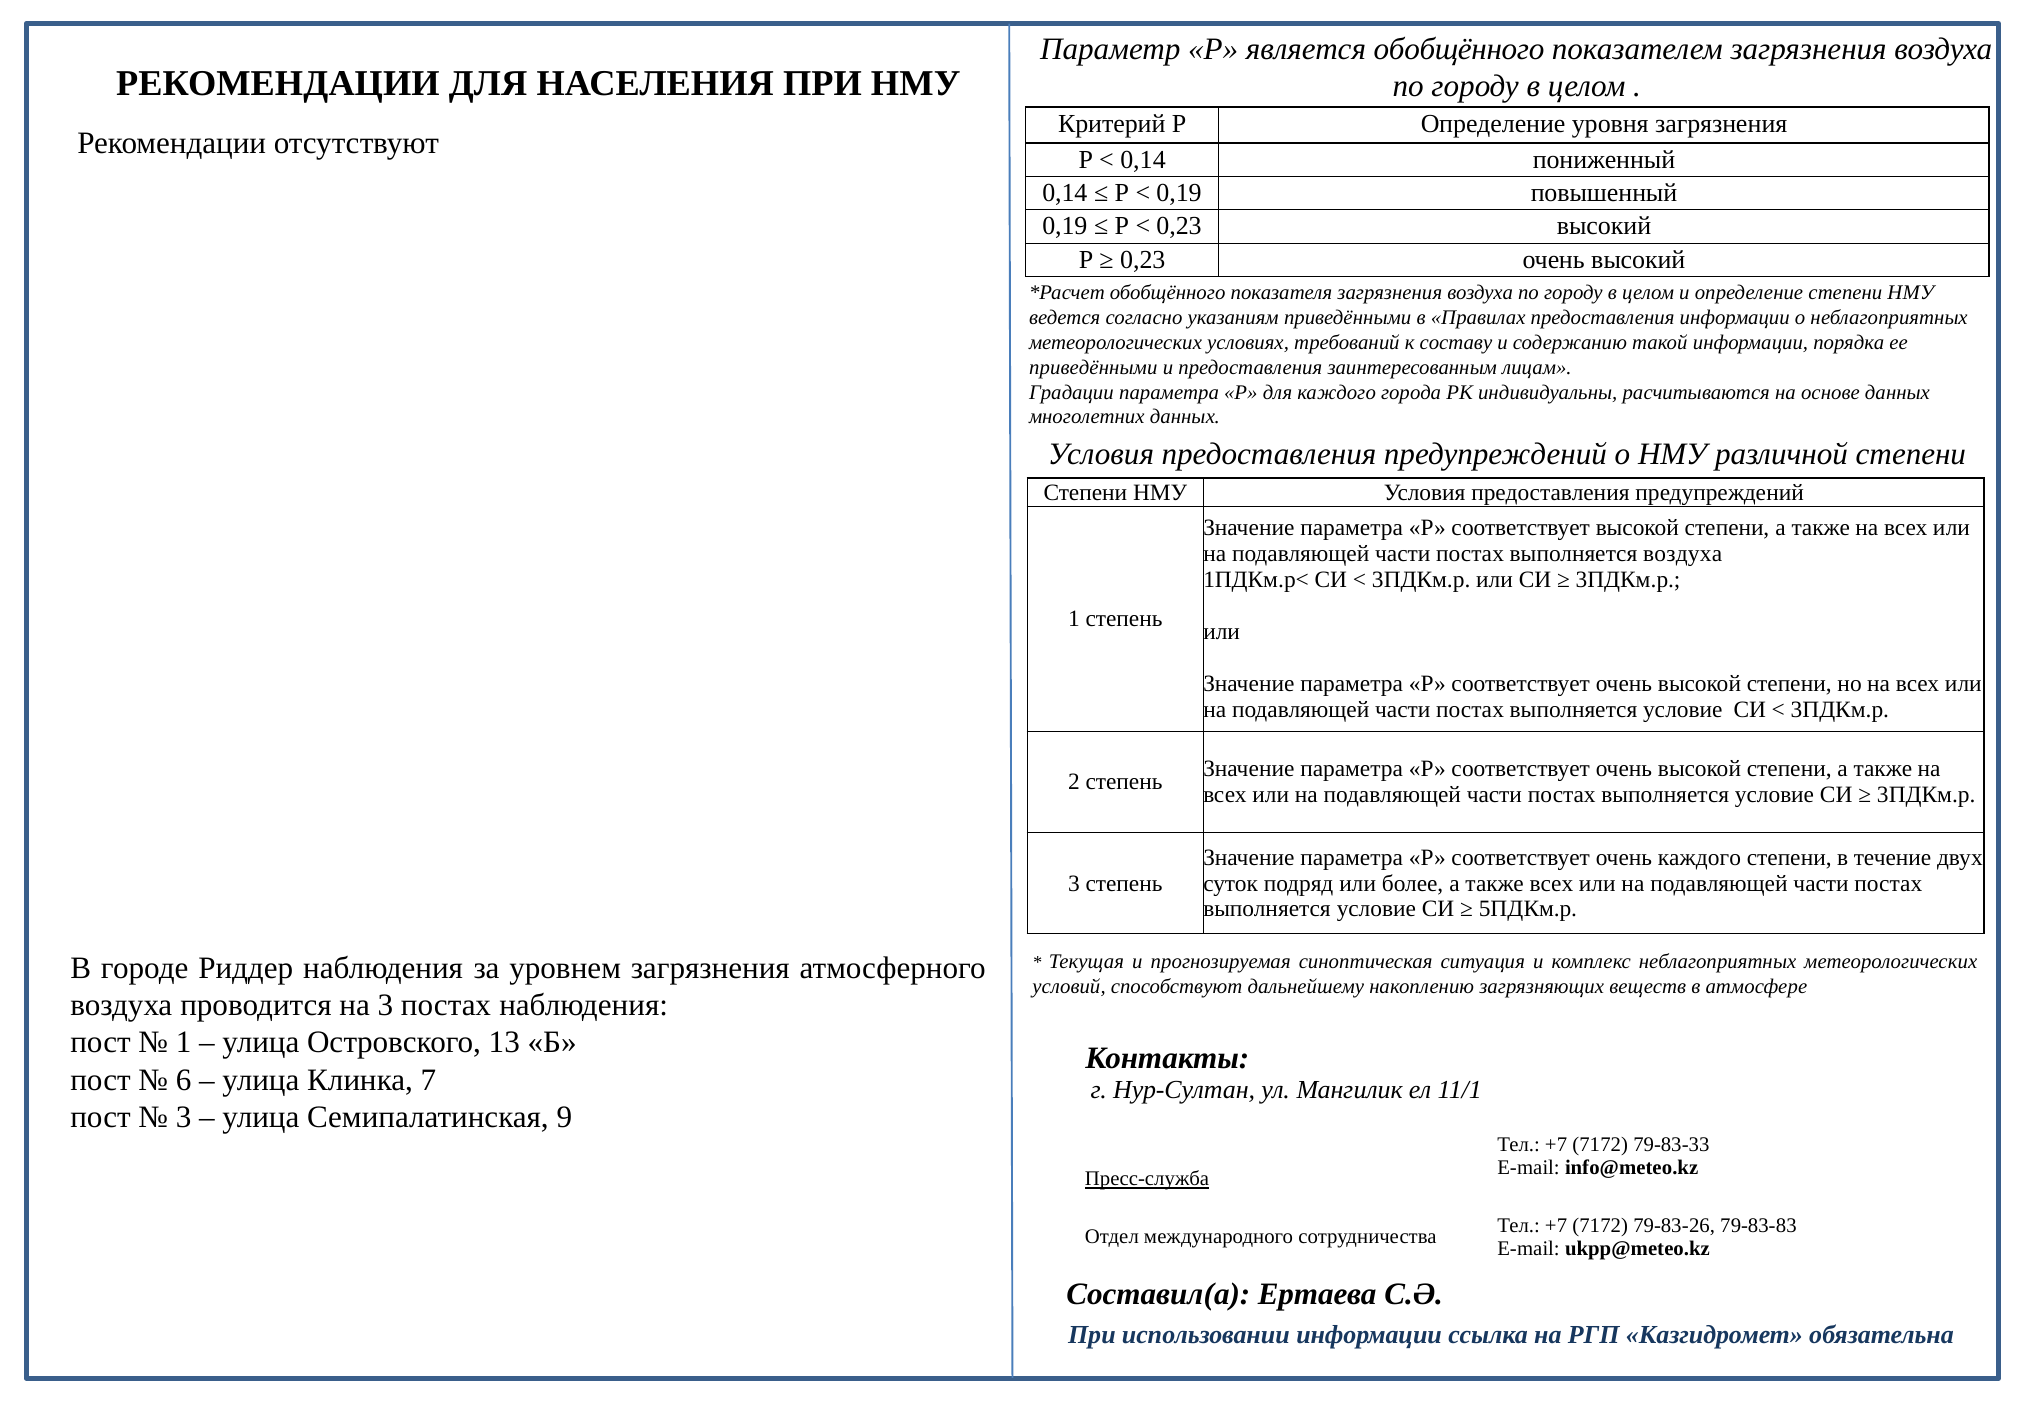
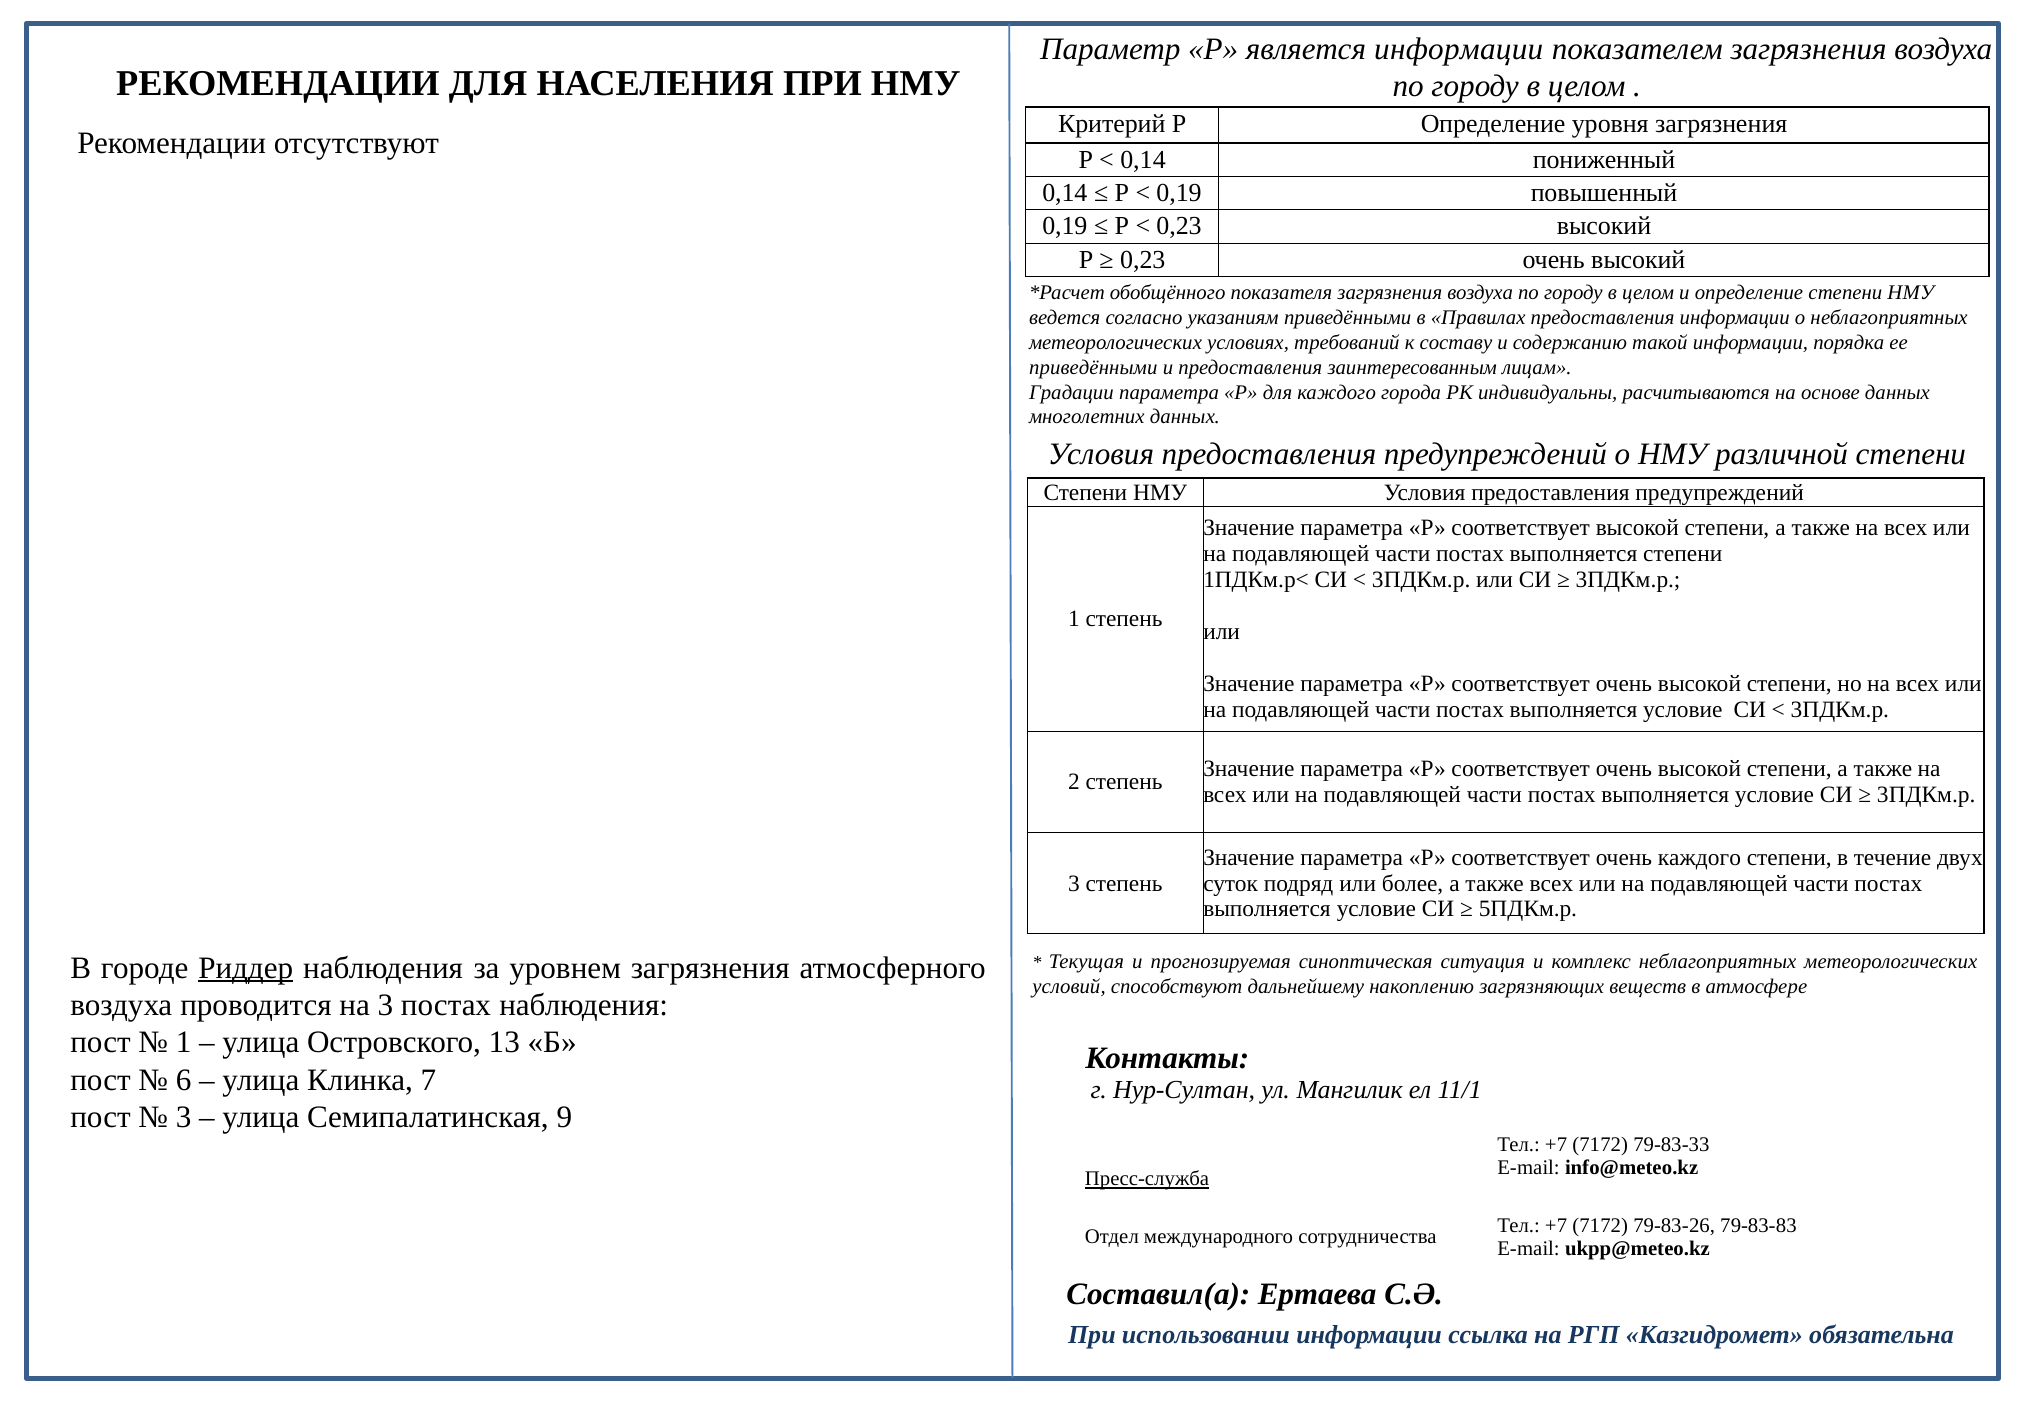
является обобщённого: обобщённого -> информации (1459, 49)
выполняется воздуха: воздуха -> степени (1683, 554)
Риддер underline: none -> present (246, 968)
